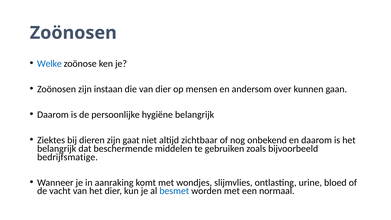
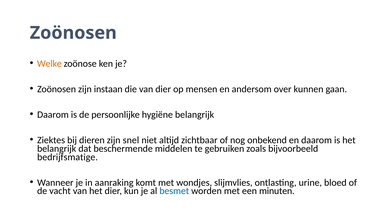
Welke colour: blue -> orange (49, 64)
gaat: gaat -> snel (131, 140)
normaal: normaal -> minuten (277, 191)
